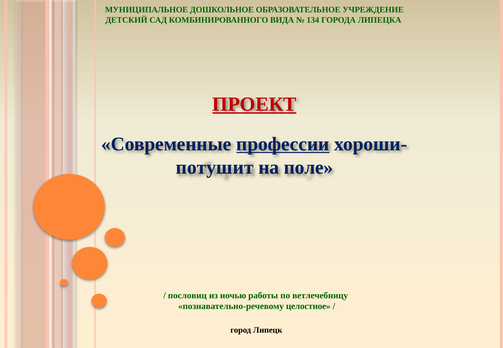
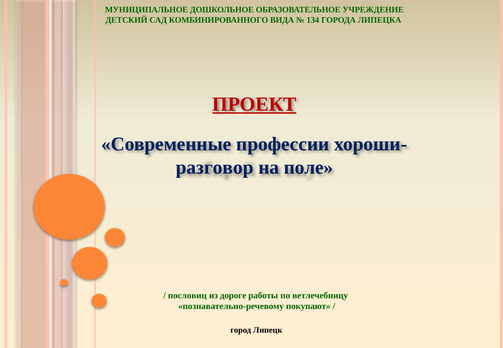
профессии underline: present -> none (283, 144)
потушит: потушит -> разговор (215, 167)
ночью: ночью -> дороге (233, 296)
целостное: целостное -> покупают (308, 307)
